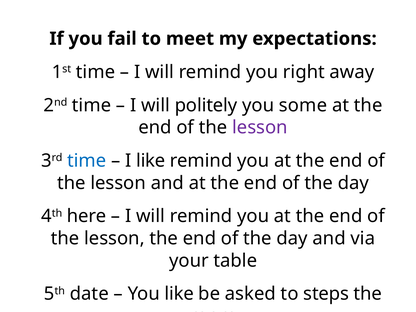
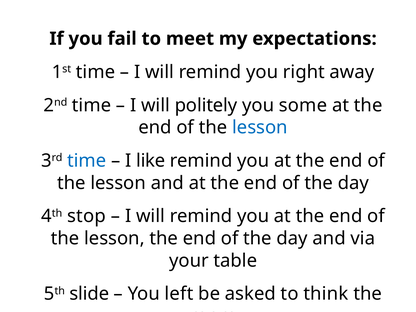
lesson colour: purple -> blue (260, 127)
here: here -> stop (86, 216)
date: date -> slide (89, 294)
You like: like -> left (179, 294)
steps: steps -> think (326, 294)
